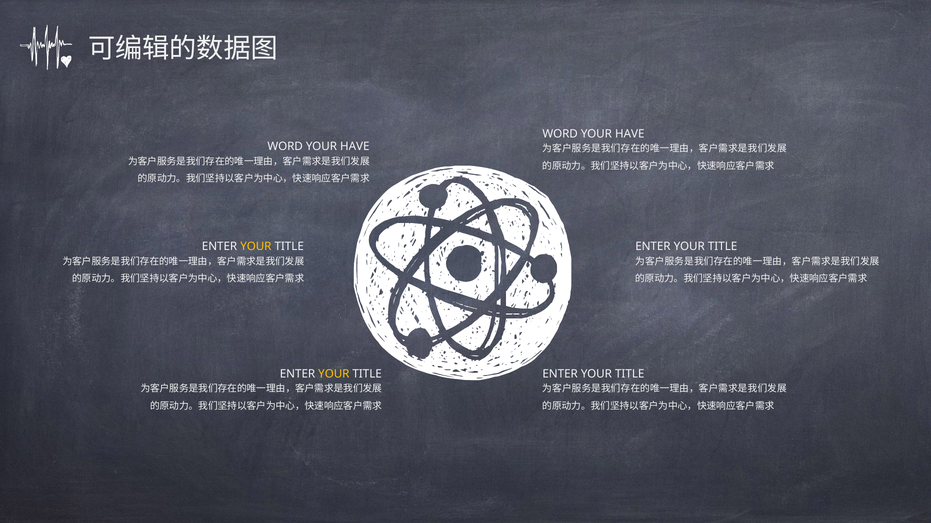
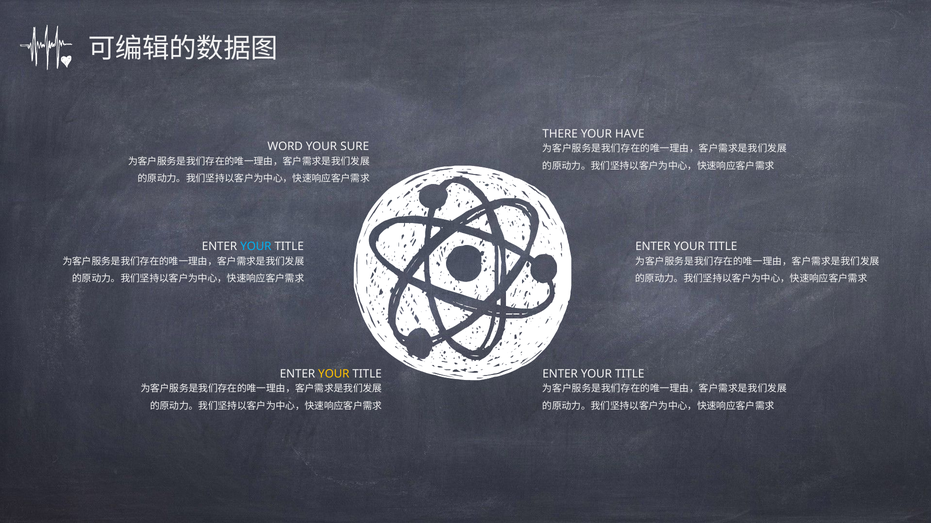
WORD: WORD -> THERE (560, 134)
HAVE: HAVE -> SURE (355, 147)
YOUR colour: yellow -> light blue (256, 247)
